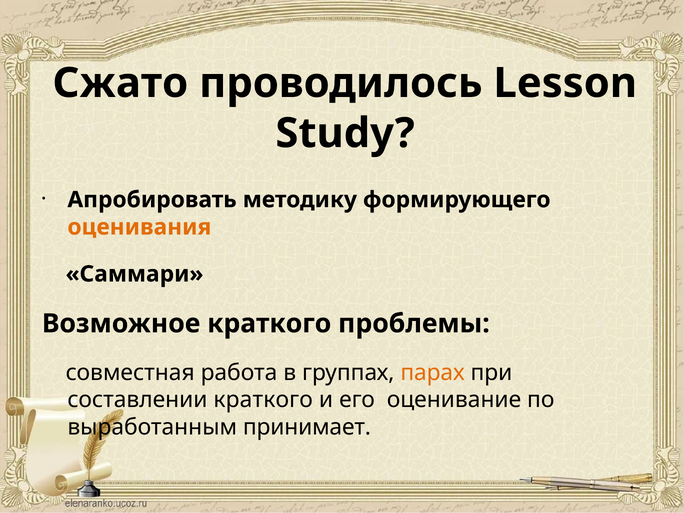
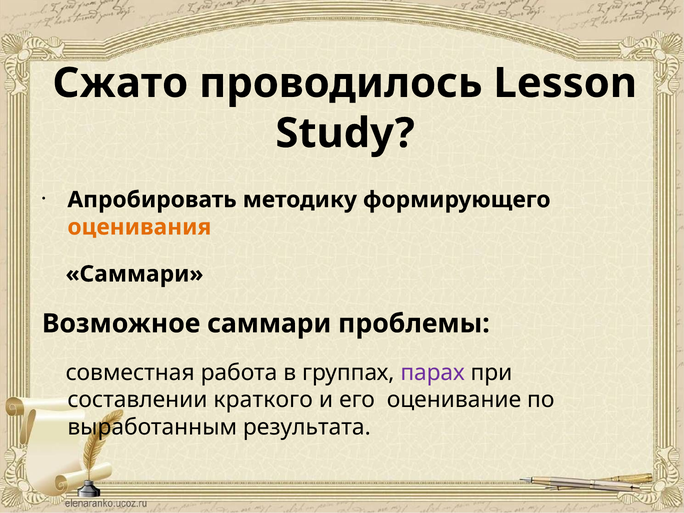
Возможное краткого: краткого -> саммари (269, 324)
парах colour: orange -> purple (433, 373)
принимает: принимает -> результата (307, 427)
